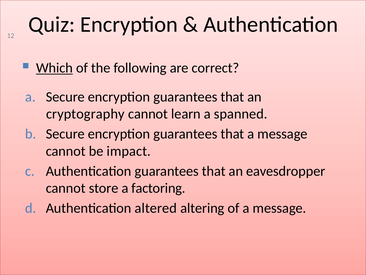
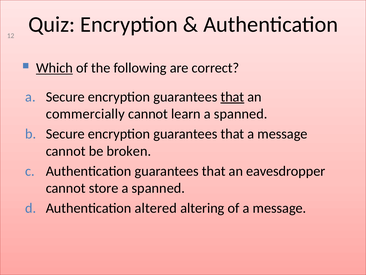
that underline: none -> present (232, 97)
cryptography: cryptography -> commercially (85, 114)
impact: impact -> broken (129, 151)
factoring: factoring -> spanned (158, 188)
